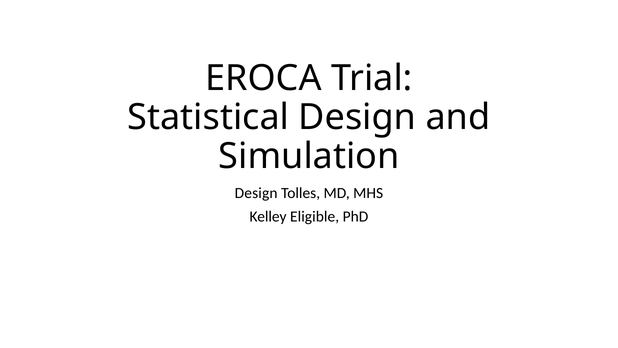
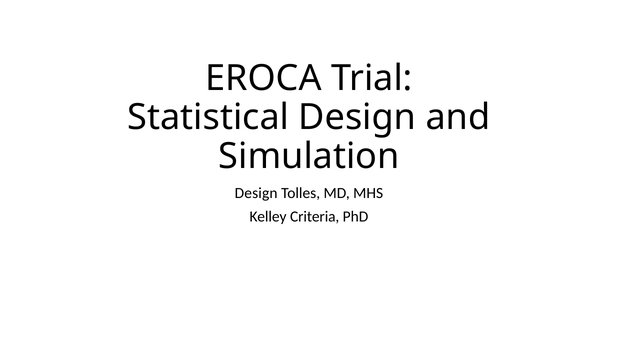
Eligible: Eligible -> Criteria (315, 216)
